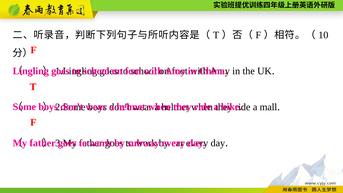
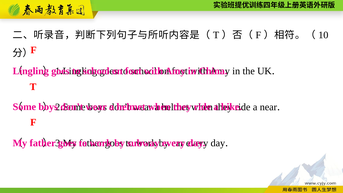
mall: mall -> near (268, 107)
